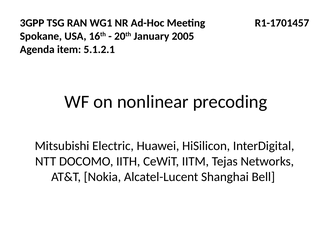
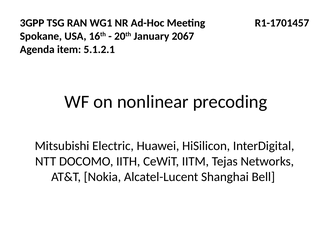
2005: 2005 -> 2067 (183, 36)
